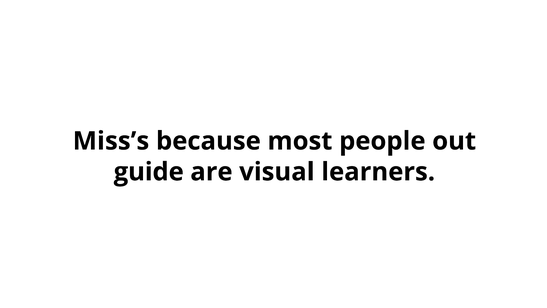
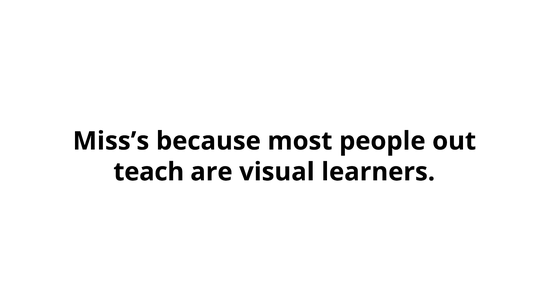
guide: guide -> teach (149, 172)
